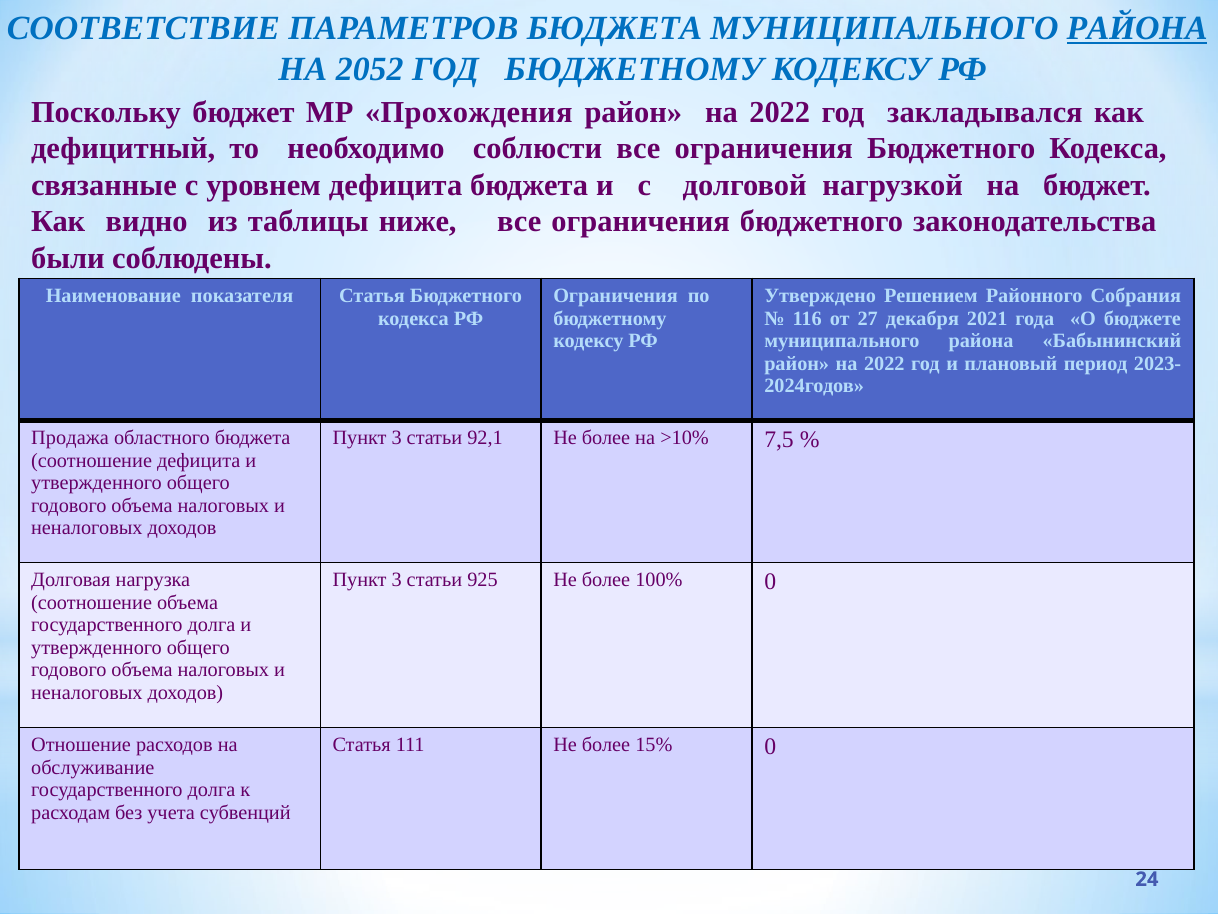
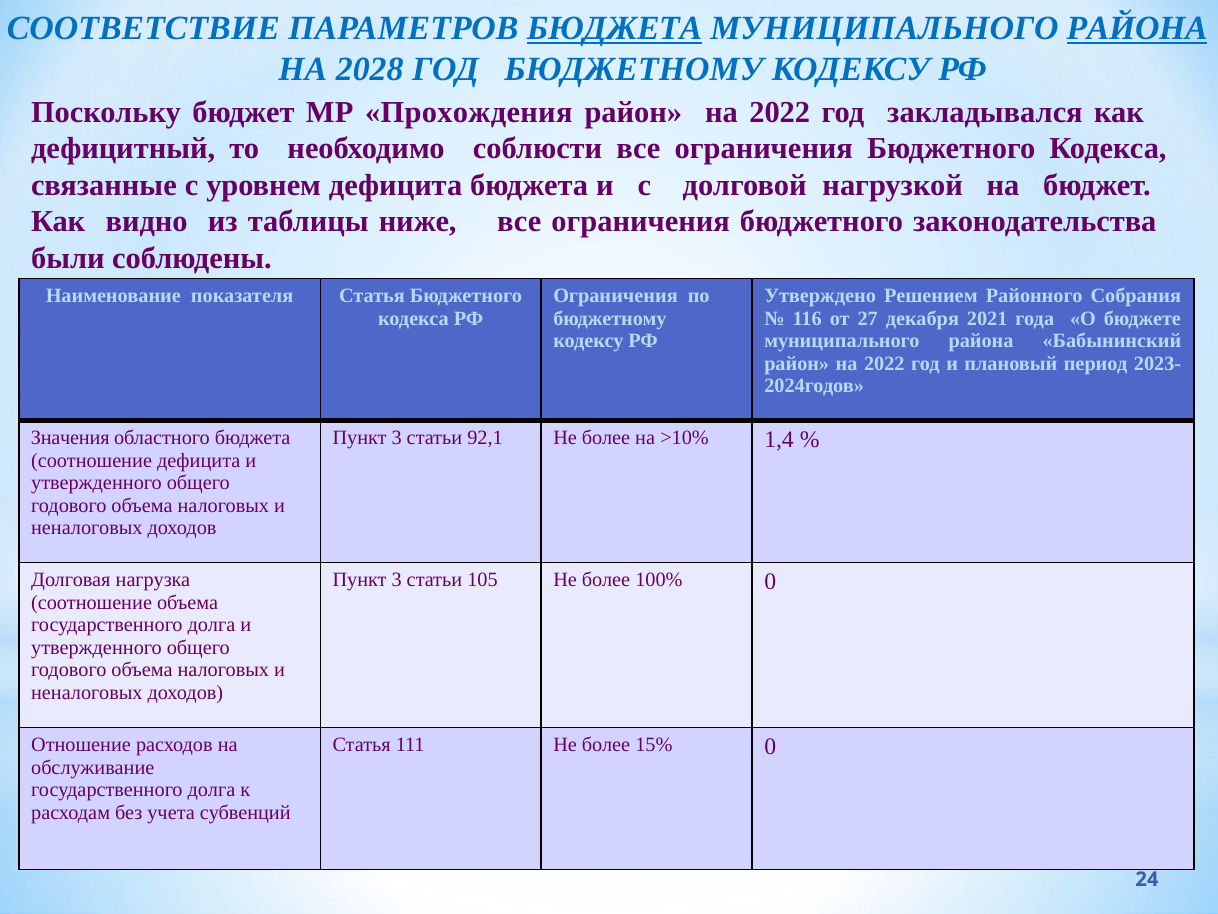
БЮДЖЕТА underline: none -> present (614, 29)
2052: 2052 -> 2028 (370, 69)
Продажа: Продажа -> Значения (70, 438)
7,5: 7,5 -> 1,4 (779, 440)
925: 925 -> 105 (482, 580)
